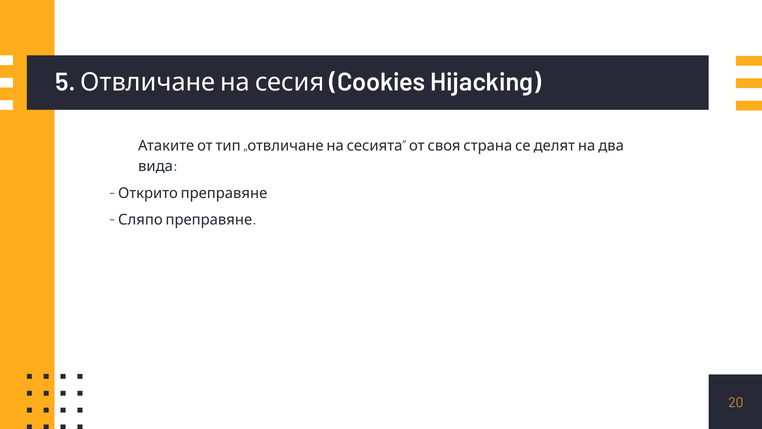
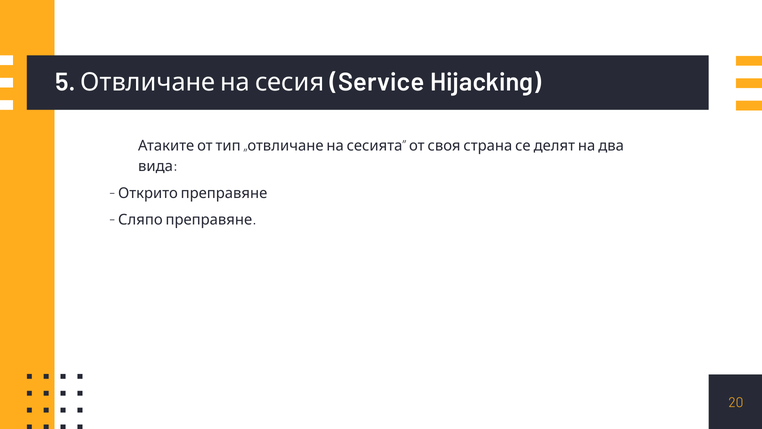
Cookies: Cookies -> Service (377, 82)
